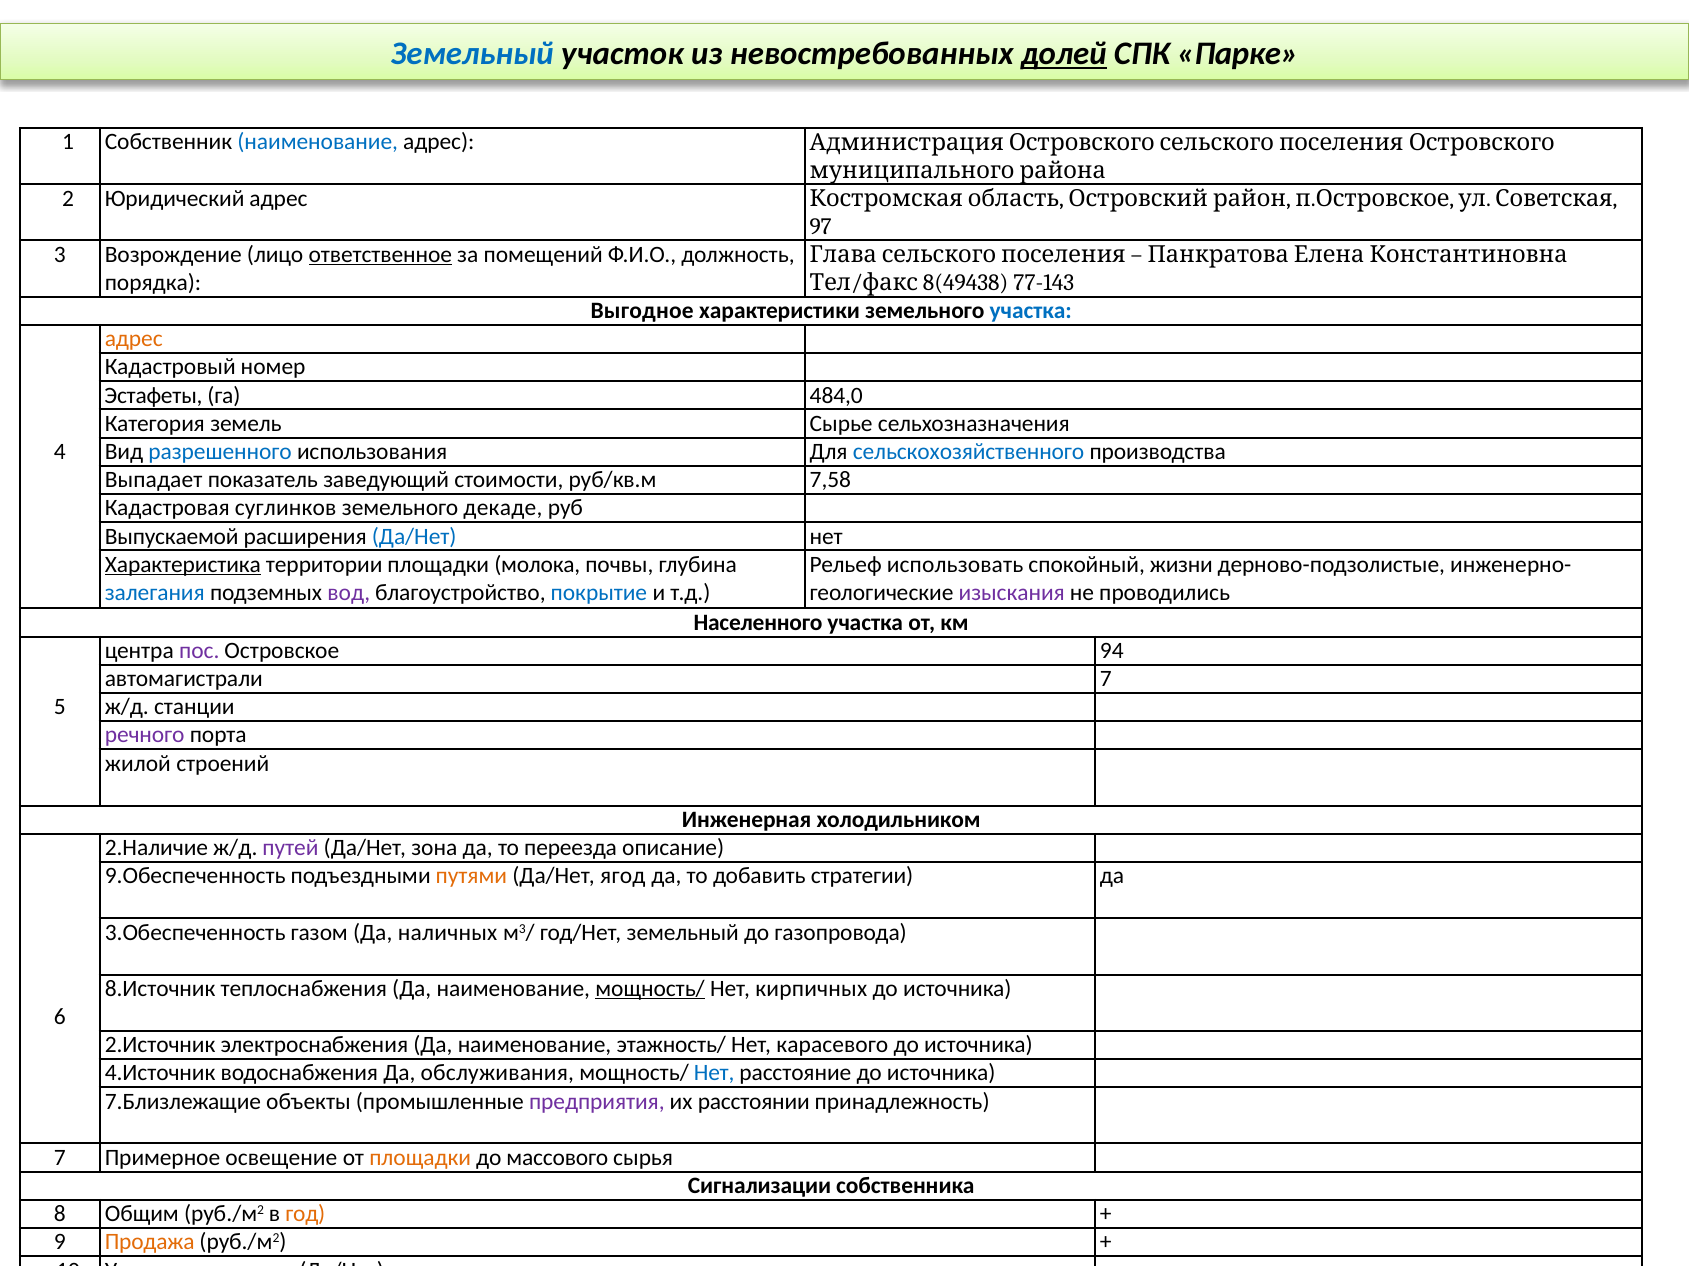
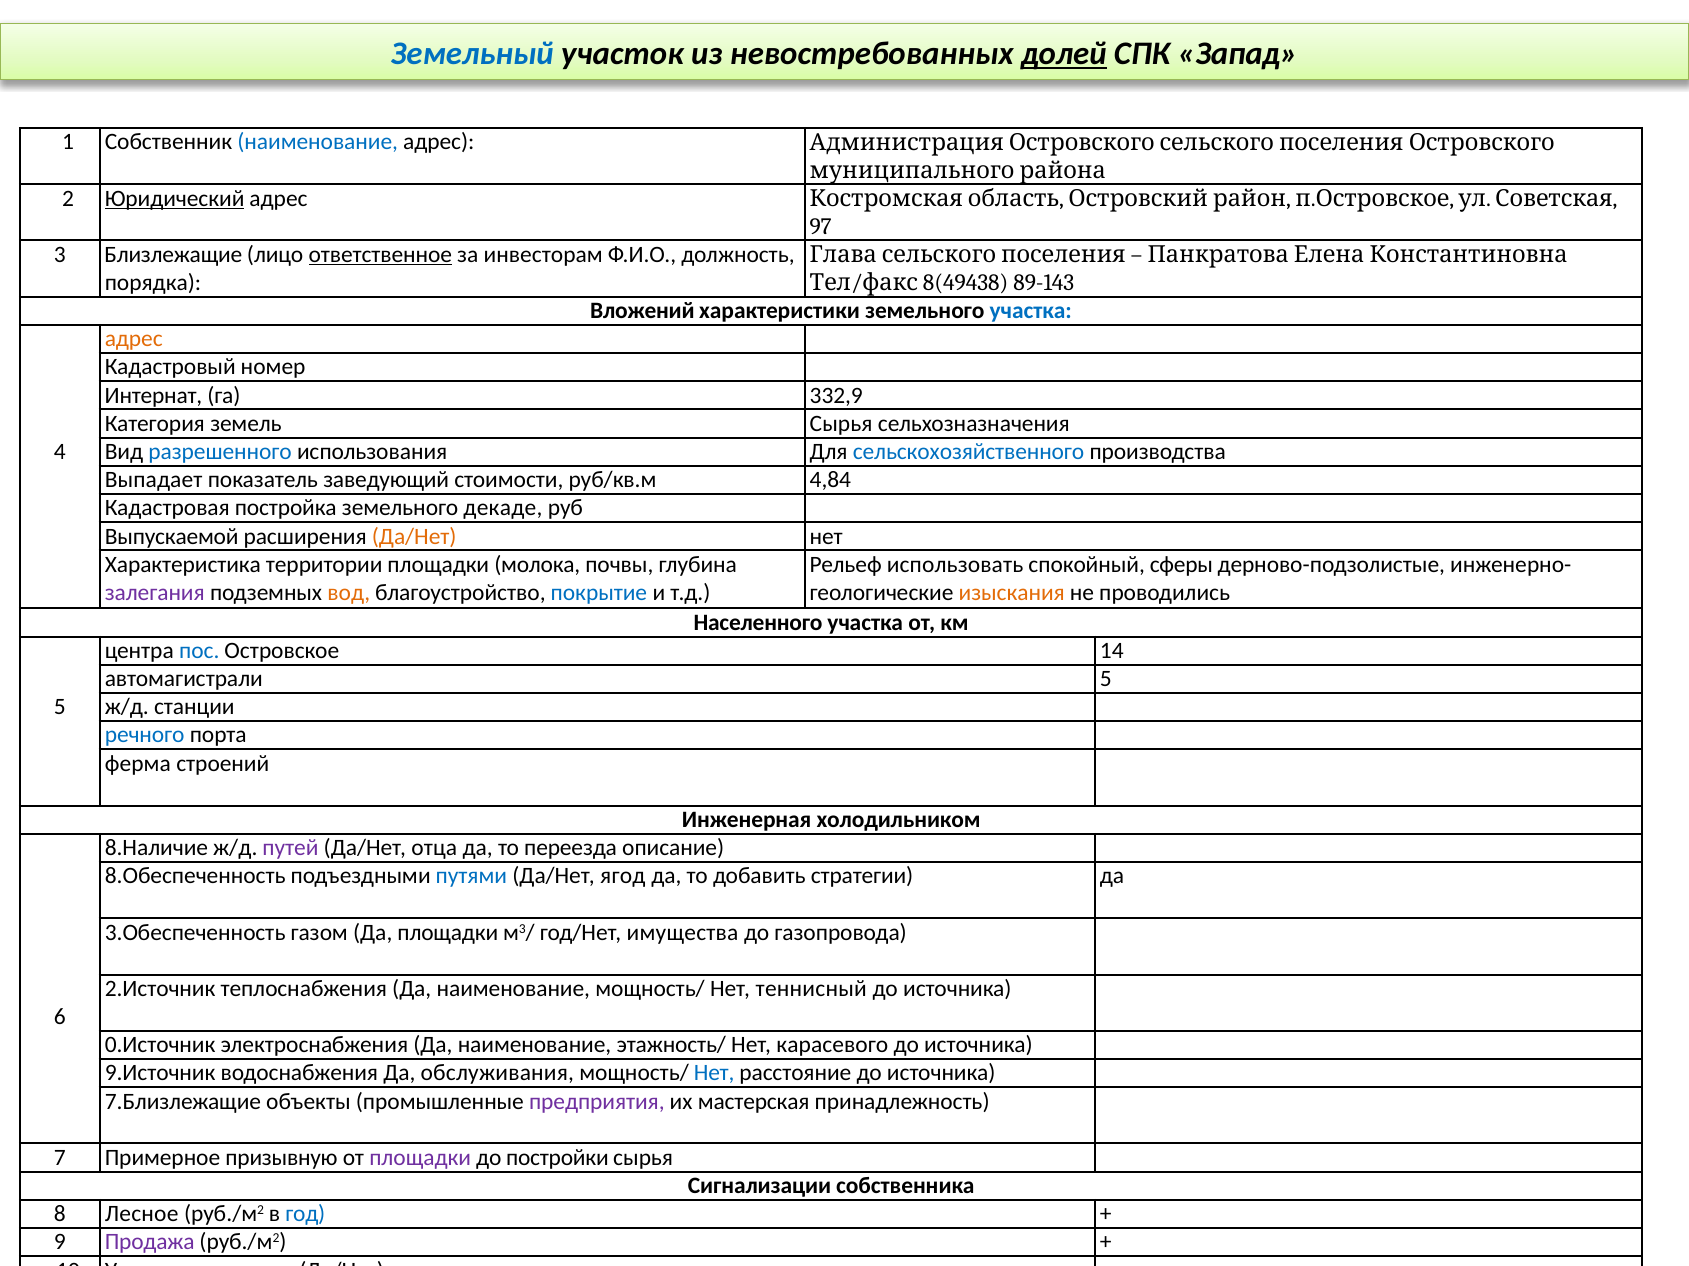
Парке: Парке -> Запад (1238, 54)
Юридический underline: none -> present (175, 198)
Возрождение: Возрождение -> Близлежащие (173, 255)
помещений: помещений -> инвесторам (543, 255)
77-143: 77-143 -> 89-143 (1044, 283)
Выгодное: Выгодное -> Вложений (642, 311)
Эстафеты: Эстафеты -> Интернат (153, 396)
484,0: 484,0 -> 332,9 (836, 396)
земель Сырье: Сырье -> Сырья (841, 424)
7,58: 7,58 -> 4,84 (830, 480)
суглинков: суглинков -> постройка (286, 508)
Да/Нет colour: blue -> orange (414, 537)
Характеристика underline: present -> none (183, 565)
жизни: жизни -> сферы (1181, 565)
залегания colour: blue -> purple (155, 593)
вод colour: purple -> orange (349, 593)
изыскания colour: purple -> orange (1012, 593)
пос colour: purple -> blue (199, 651)
94: 94 -> 14 (1112, 651)
автомагистрали 7: 7 -> 5 (1106, 679)
речного colour: purple -> blue (145, 736)
жилой: жилой -> ферма (138, 764)
2.Наличие: 2.Наличие -> 8.Наличие (156, 848)
зона: зона -> отца (434, 848)
9.Обеспеченность: 9.Обеспеченность -> 8.Обеспеченность (195, 877)
путями colour: orange -> blue (471, 877)
Да наличных: наличных -> площадки (448, 933)
год/Нет земельный: земельный -> имущества (683, 933)
8.Источник: 8.Источник -> 2.Источник (160, 989)
мощность/ underline: present -> none (650, 989)
кирпичных: кирпичных -> теннисный (811, 989)
2.Источник: 2.Источник -> 0.Источник (160, 1046)
4.Источник: 4.Источник -> 9.Источник (160, 1074)
расстоянии: расстоянии -> мастерская (754, 1102)
освещение: освещение -> призывную (282, 1158)
площадки colour: orange -> purple (420, 1158)
массового: массового -> постройки (557, 1158)
Общим: Общим -> Лесное (142, 1215)
год colour: orange -> blue (305, 1215)
Продажа colour: orange -> purple (150, 1243)
